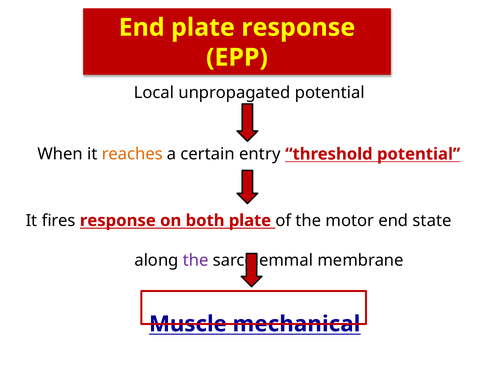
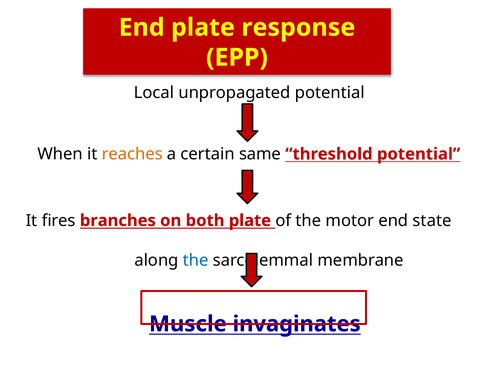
entry: entry -> same (260, 154)
fires response: response -> branches (118, 221)
the colour: purple -> blue (196, 261)
mechanical: mechanical -> invaginates (297, 324)
